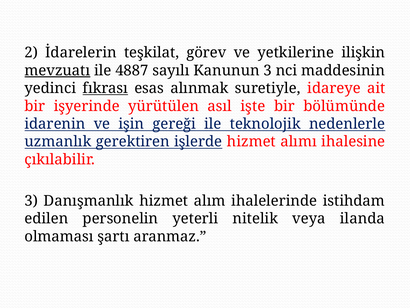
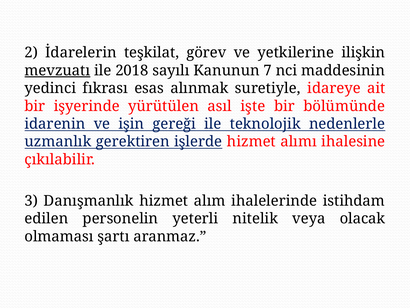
4887: 4887 -> 2018 (132, 70)
Kanunun 3: 3 -> 7 (268, 70)
fıkrası underline: present -> none (105, 88)
ilanda: ilanda -> olacak (362, 218)
